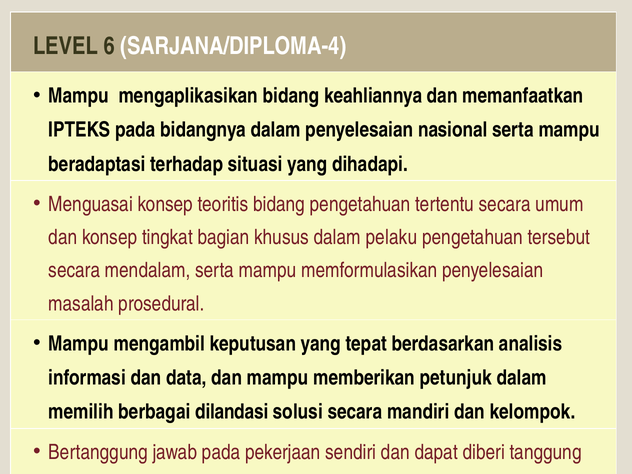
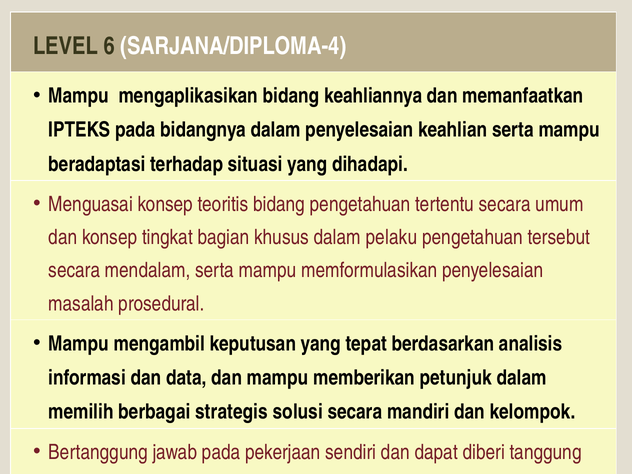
nasional: nasional -> keahlian (453, 130)
dilandasi: dilandasi -> strategis (232, 412)
